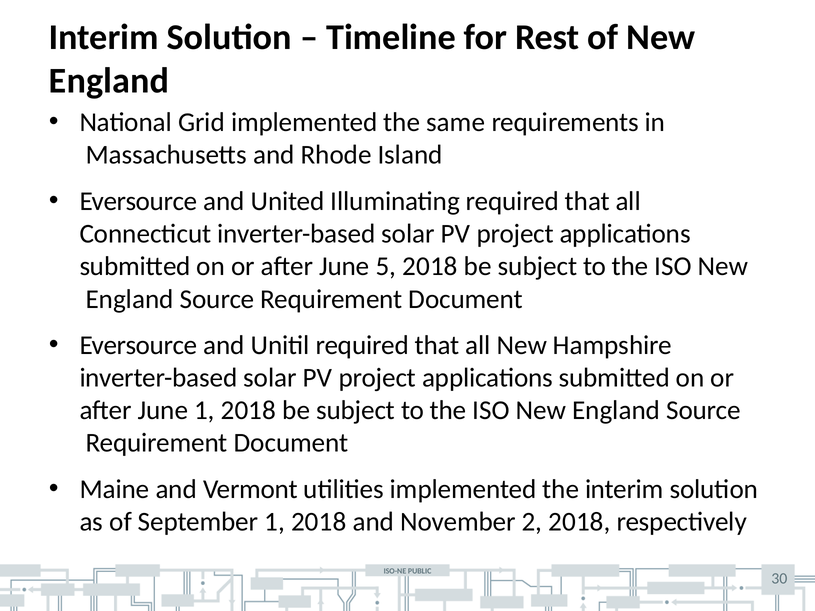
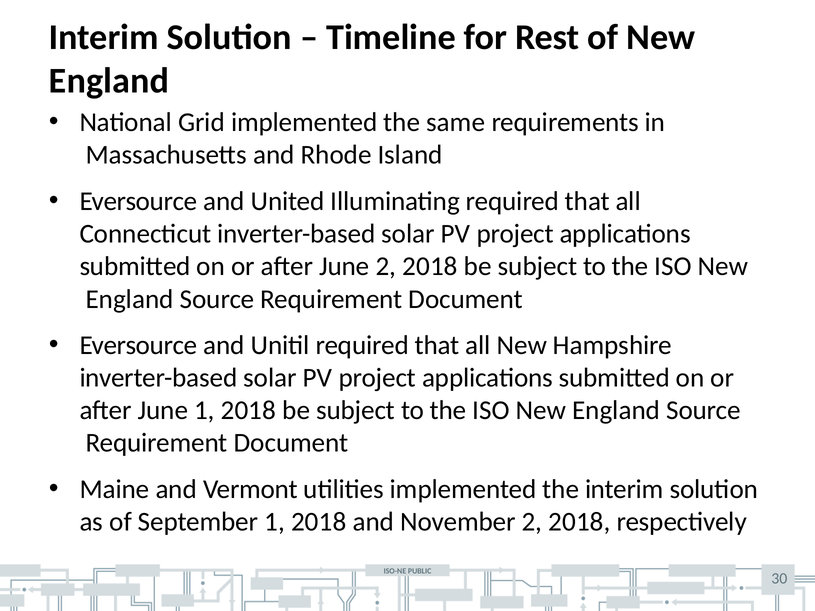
June 5: 5 -> 2 (386, 267)
